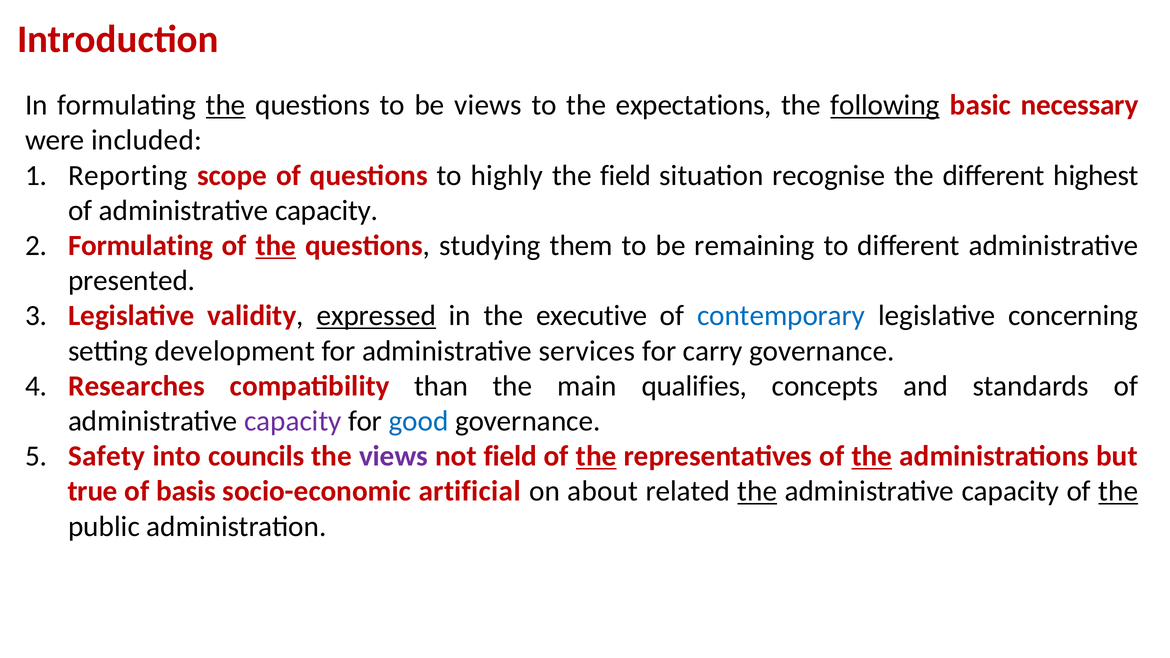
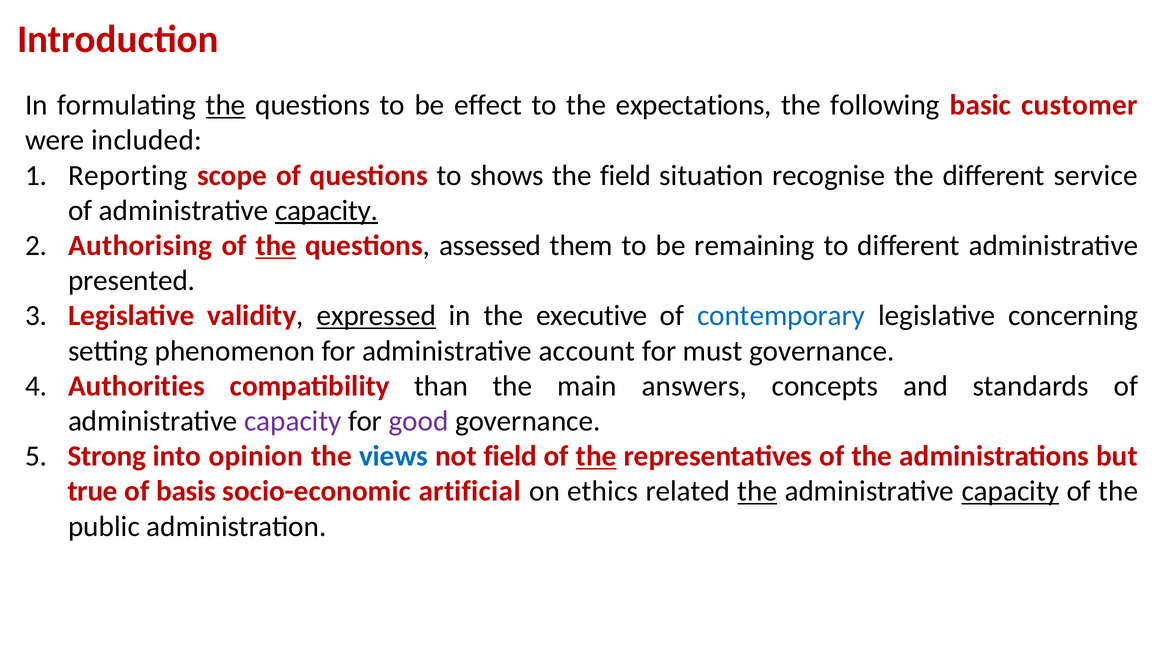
be views: views -> effect (488, 105)
following underline: present -> none (885, 105)
necessary: necessary -> customer (1079, 105)
highly: highly -> shows (507, 175)
highest: highest -> service (1096, 175)
capacity underline: none -> present (327, 211)
2 Formulating: Formulating -> Authorising (140, 246)
studying: studying -> assessed (490, 246)
development: development -> phenomenon (235, 351)
services: services -> account (587, 351)
carry: carry -> must (713, 351)
Researches: Researches -> Authorities (136, 386)
qualifies: qualifies -> answers (694, 386)
good colour: blue -> purple (419, 421)
Safety: Safety -> Strong (107, 456)
councils: councils -> opinion (256, 456)
views colour: purple -> blue (394, 456)
the underline: present -> none (872, 456)
about: about -> ethics (603, 491)
capacity underline: none -> present (1010, 491)
the underline: present -> none (1118, 491)
